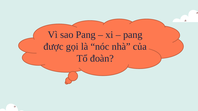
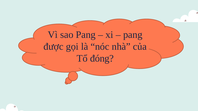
đoàn: đoàn -> đóng (102, 59)
